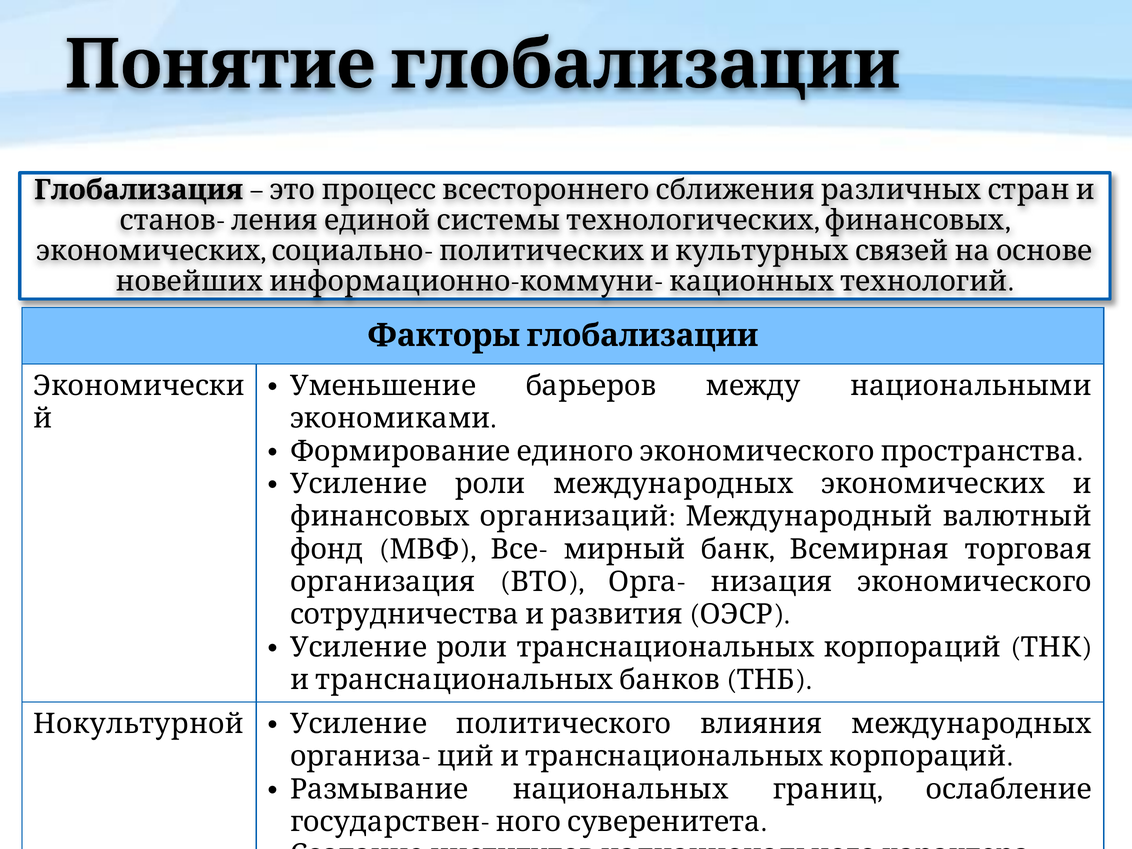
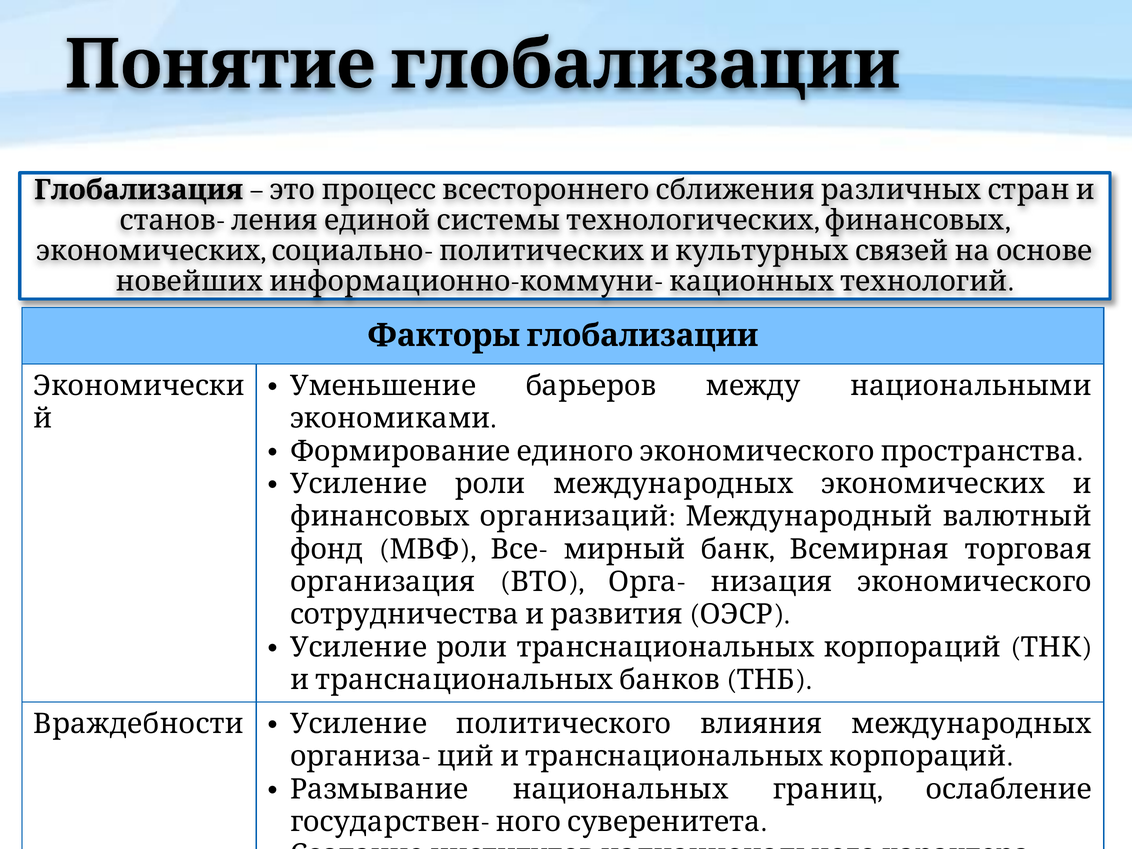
Нокультурной: Нокультурной -> Враждебности (139, 724)
